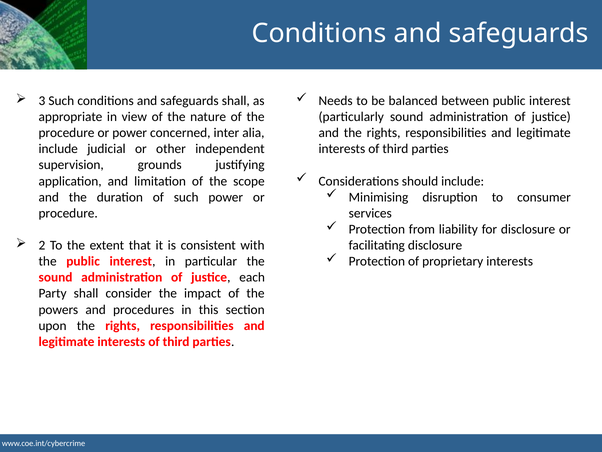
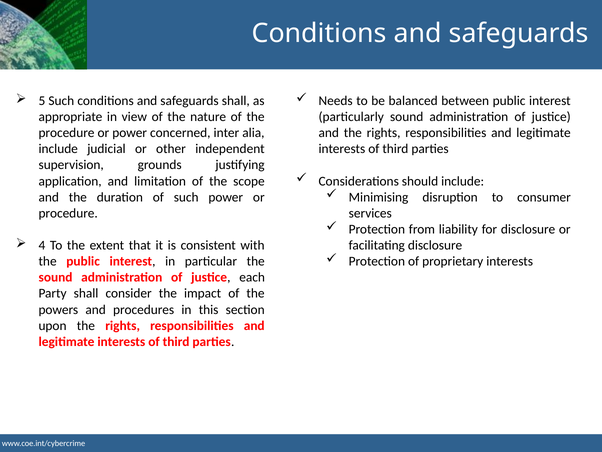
3: 3 -> 5 (42, 101)
2: 2 -> 4 (42, 245)
